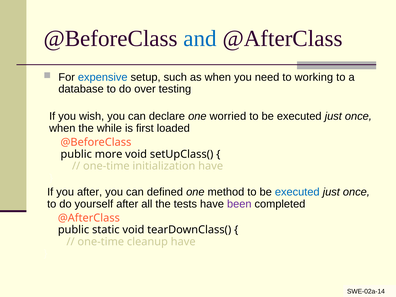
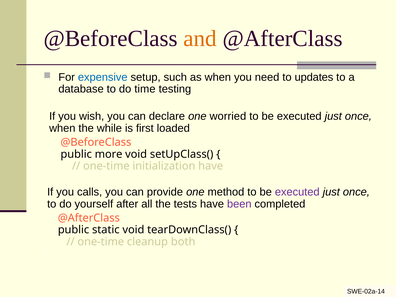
and colour: blue -> orange (200, 38)
working: working -> updates (314, 77)
over: over -> time (145, 89)
you after: after -> calls (90, 192)
defined: defined -> provide (165, 192)
executed colour: blue -> purple (297, 192)
cleanup have: have -> both (183, 242)
